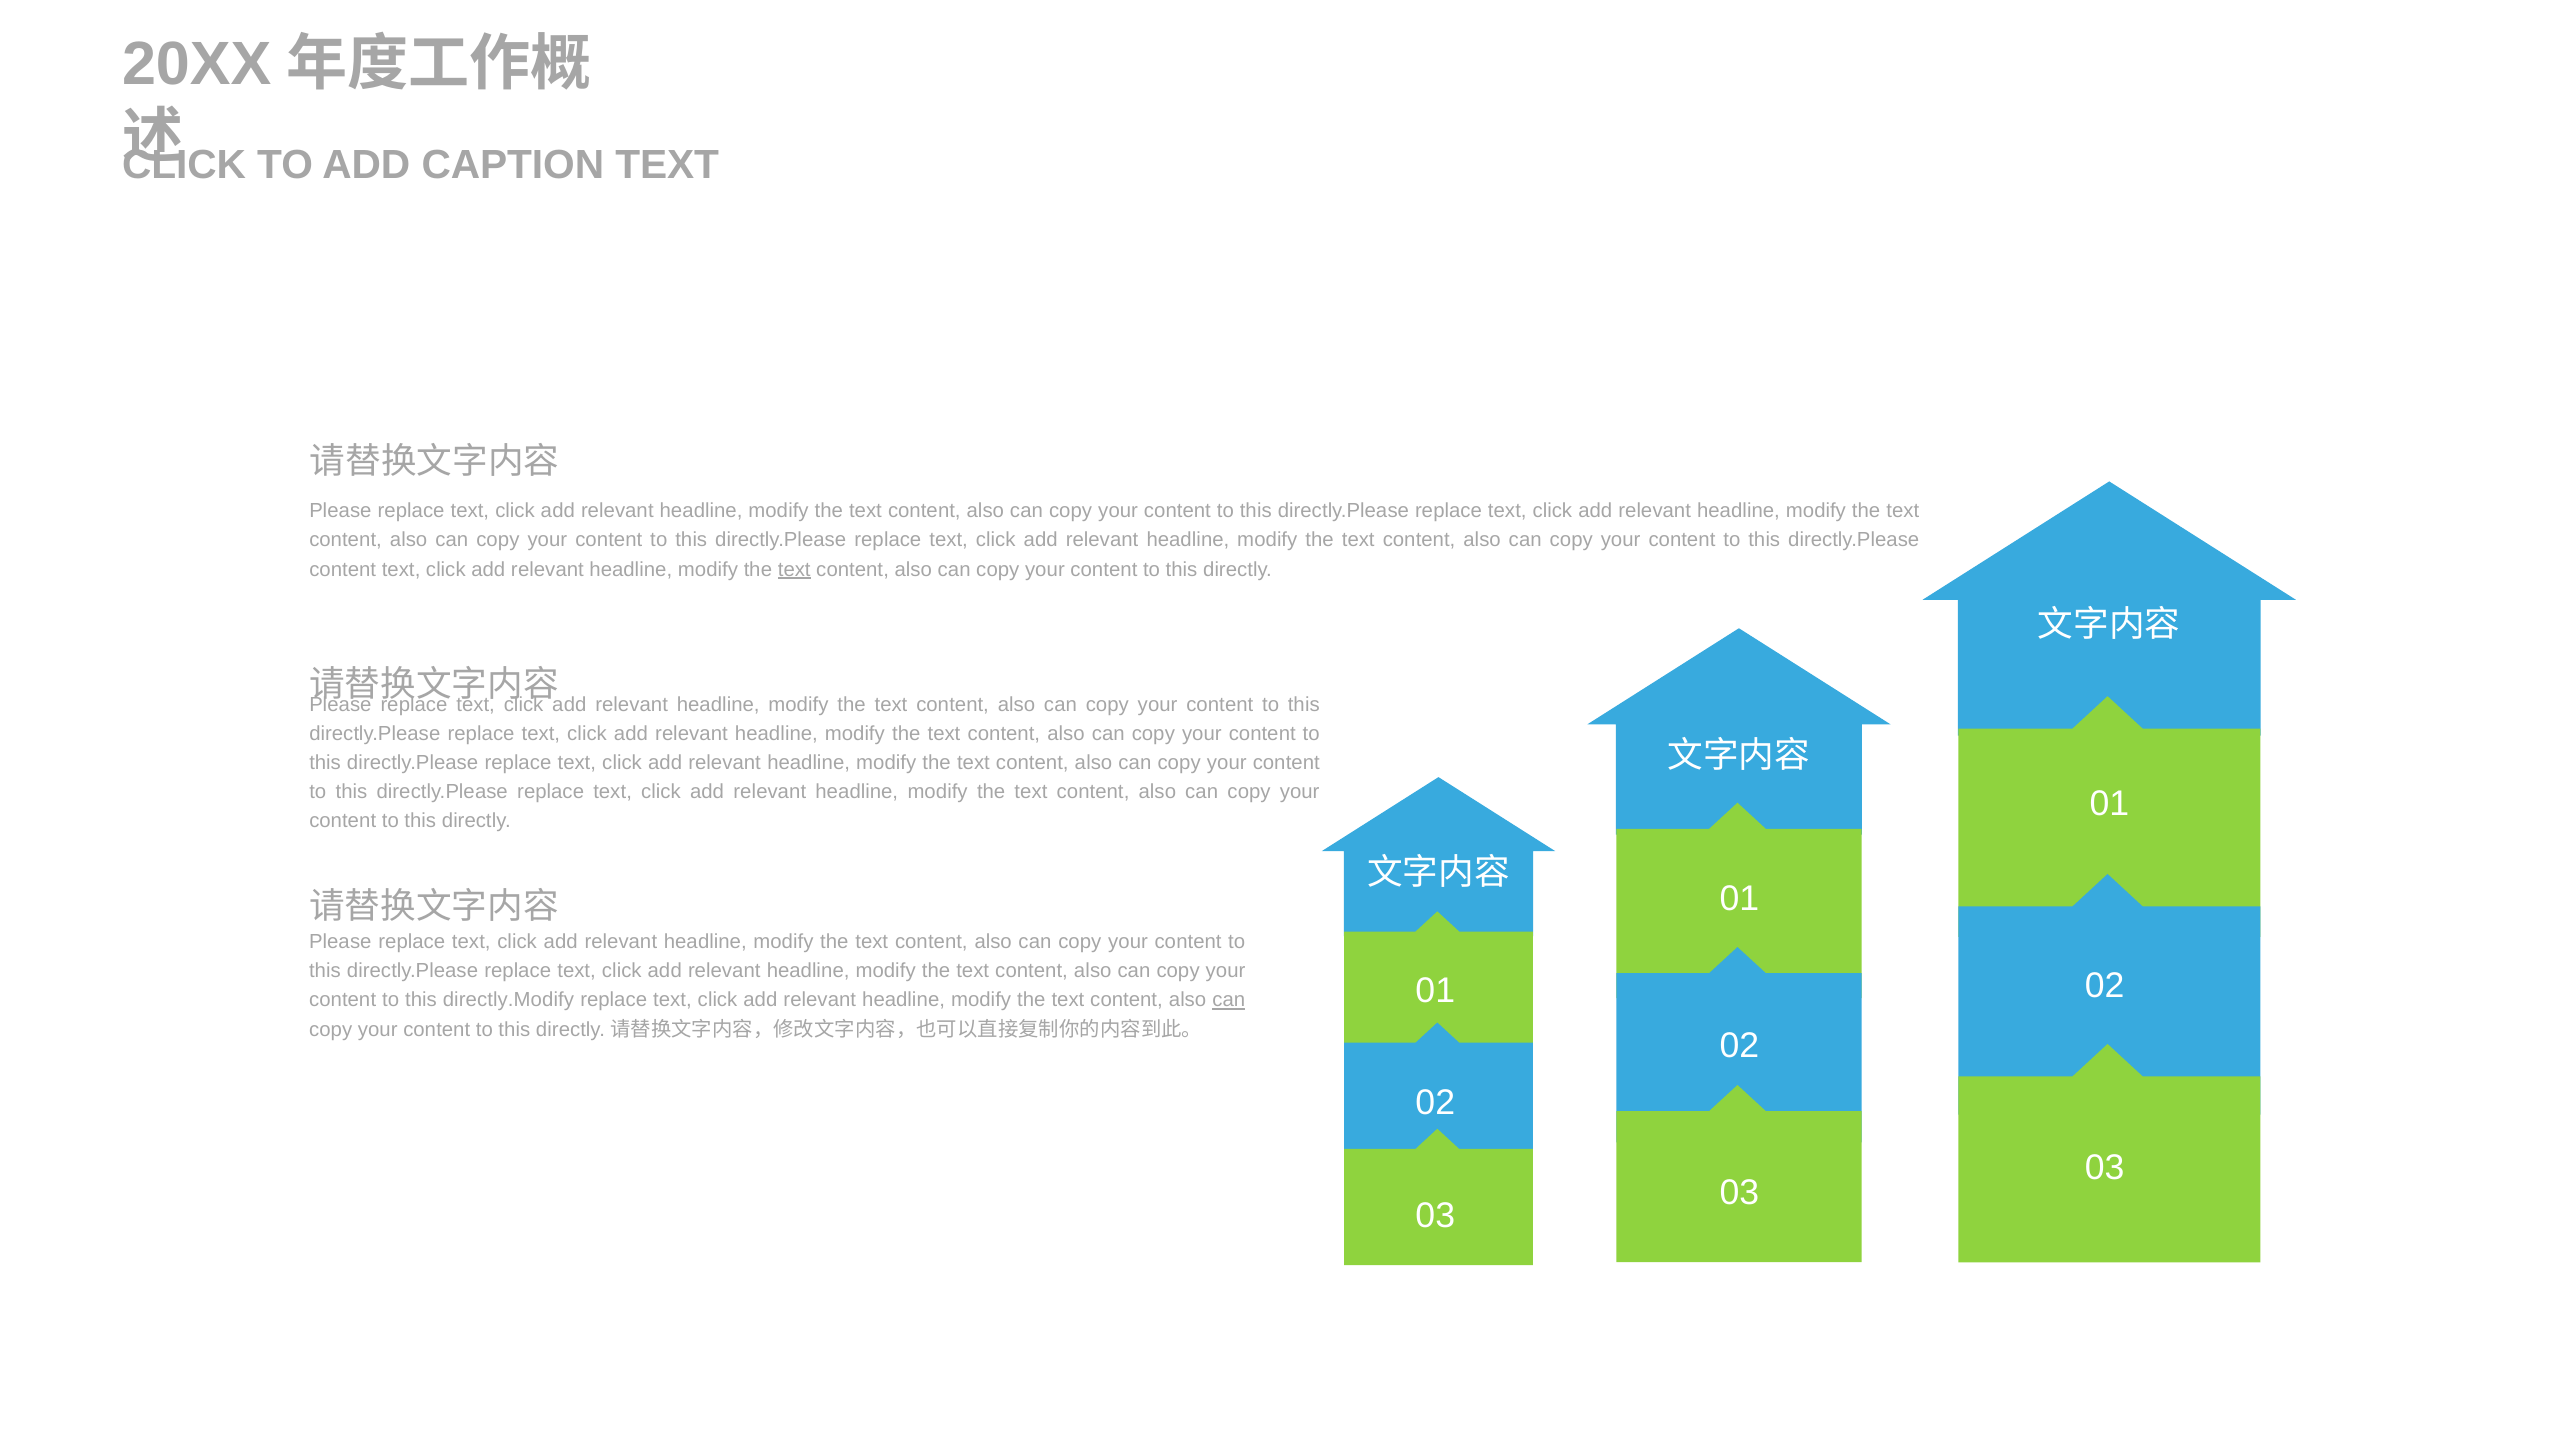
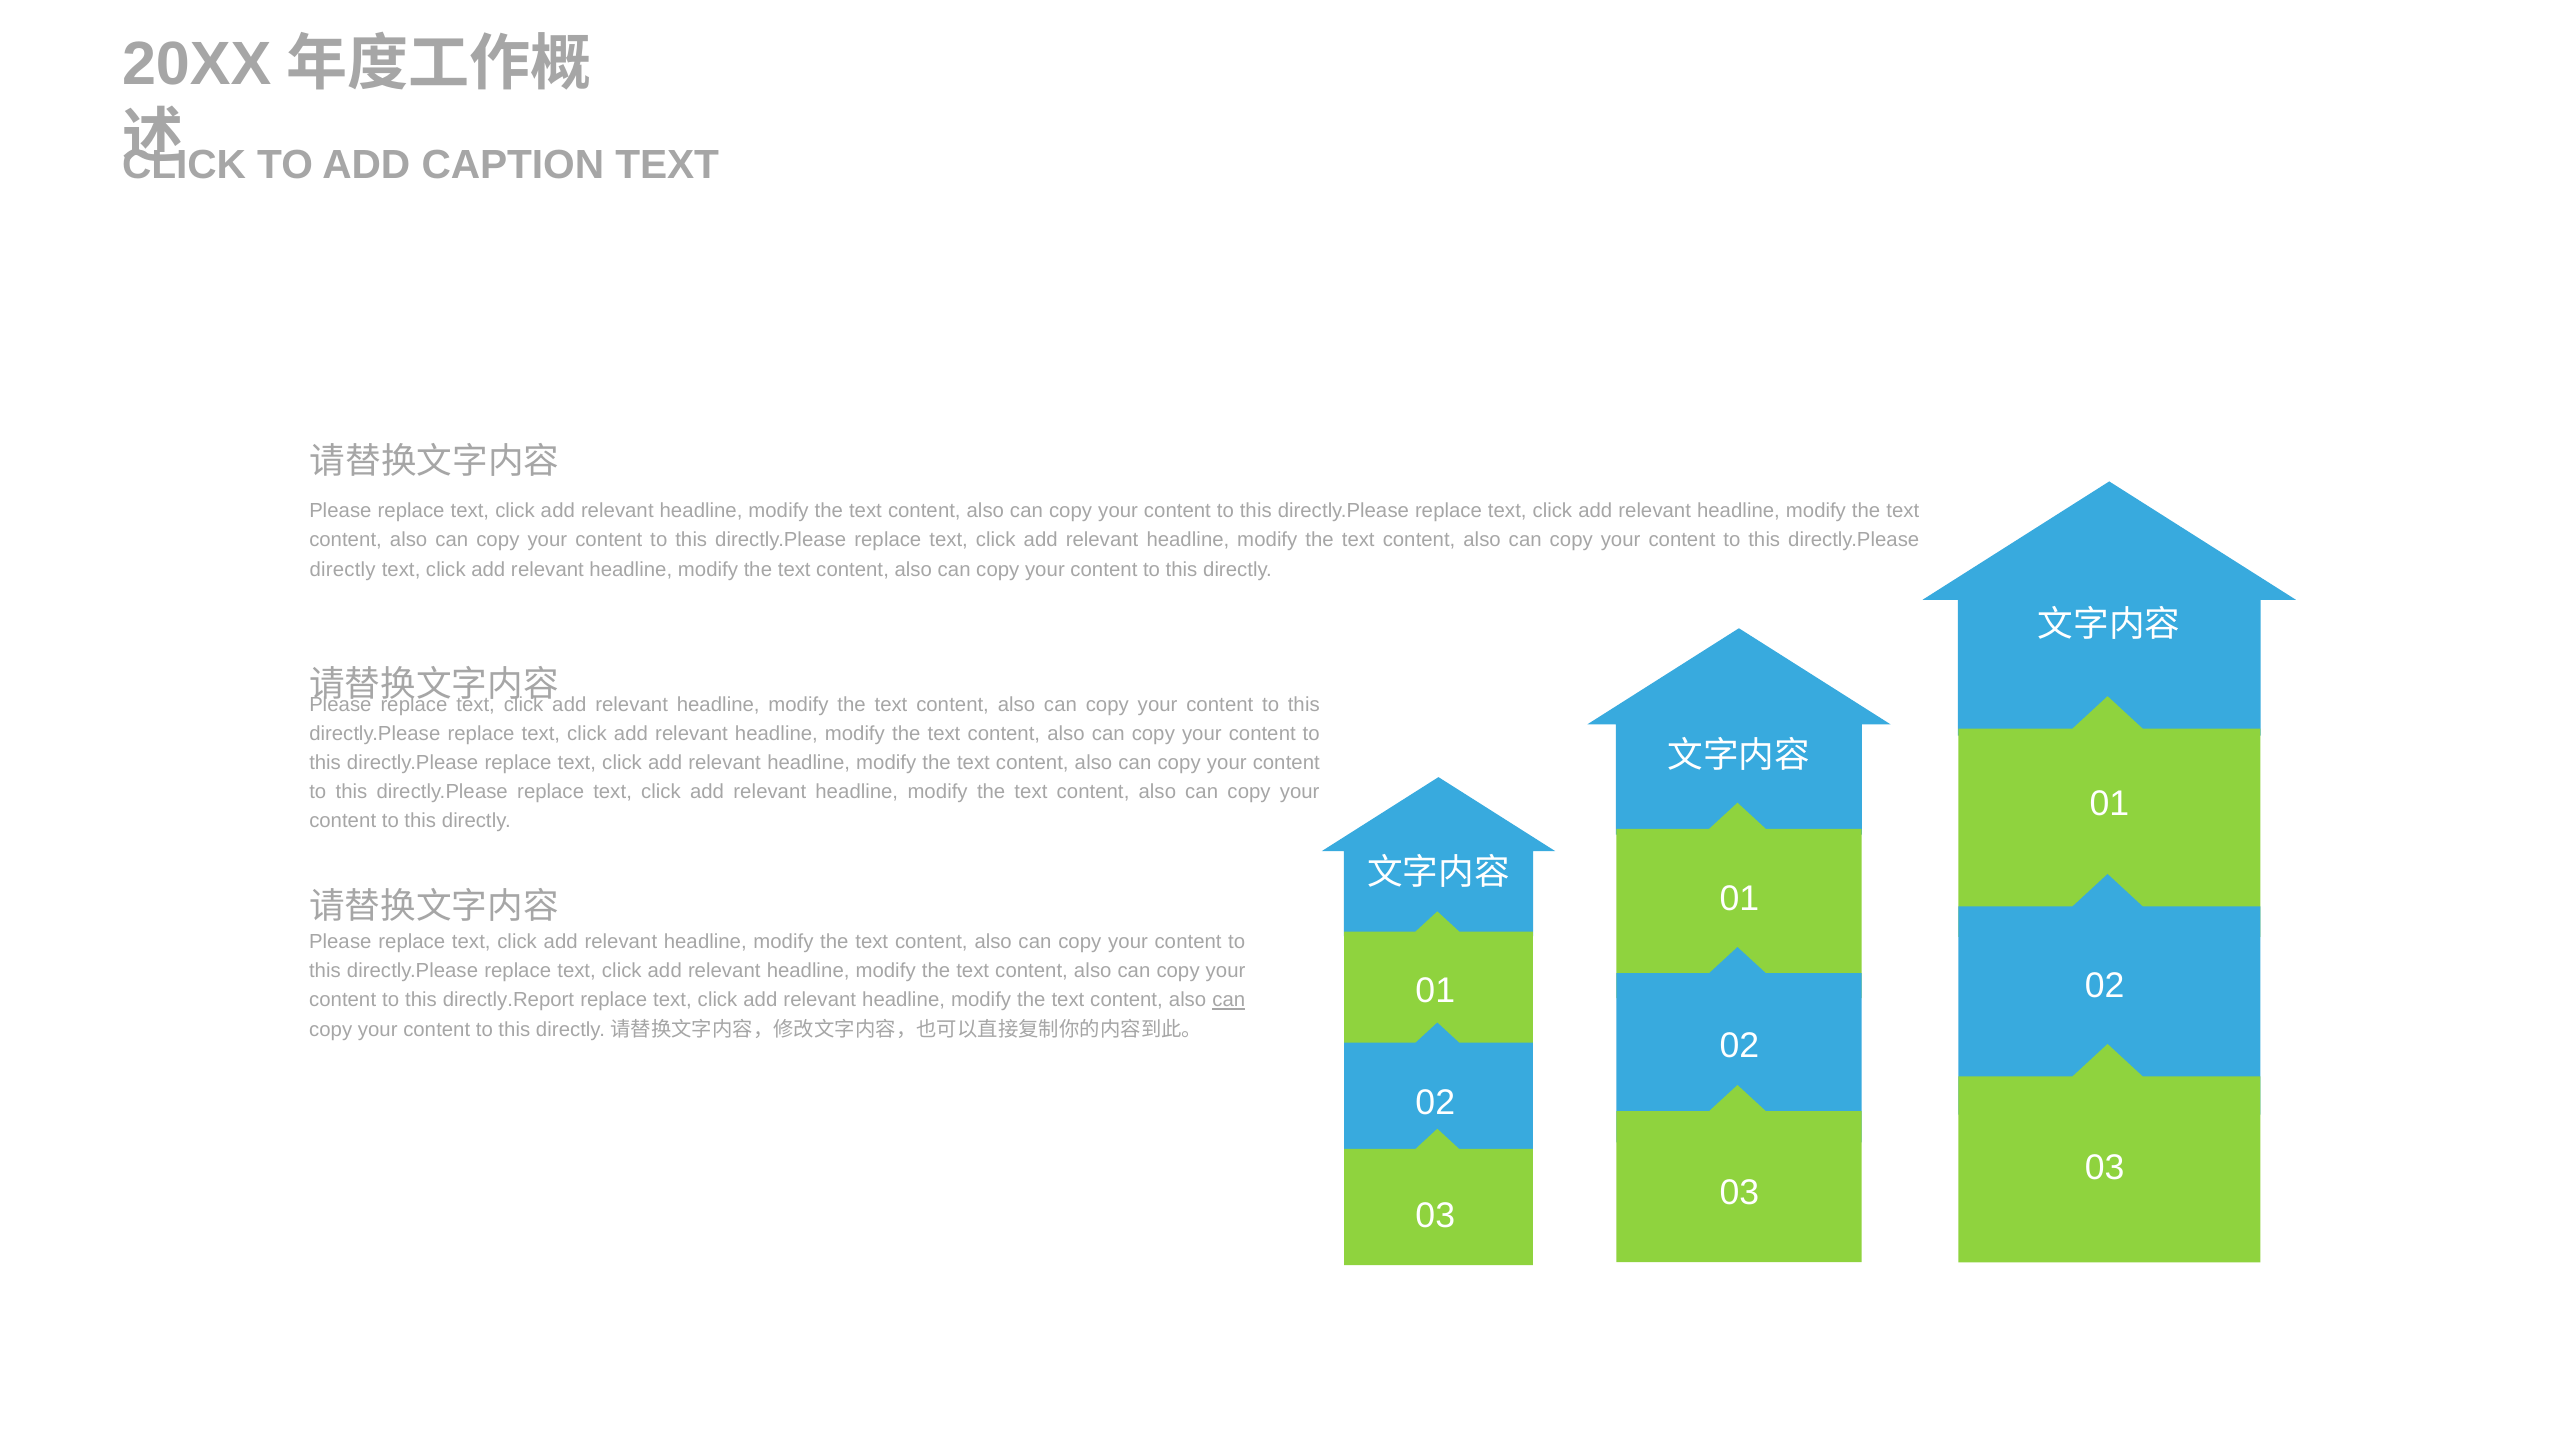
content: content -> directly (343, 569)
text underline: present -> none (794, 569)
directly.Modify: directly.Modify -> directly.Report (508, 1000)
